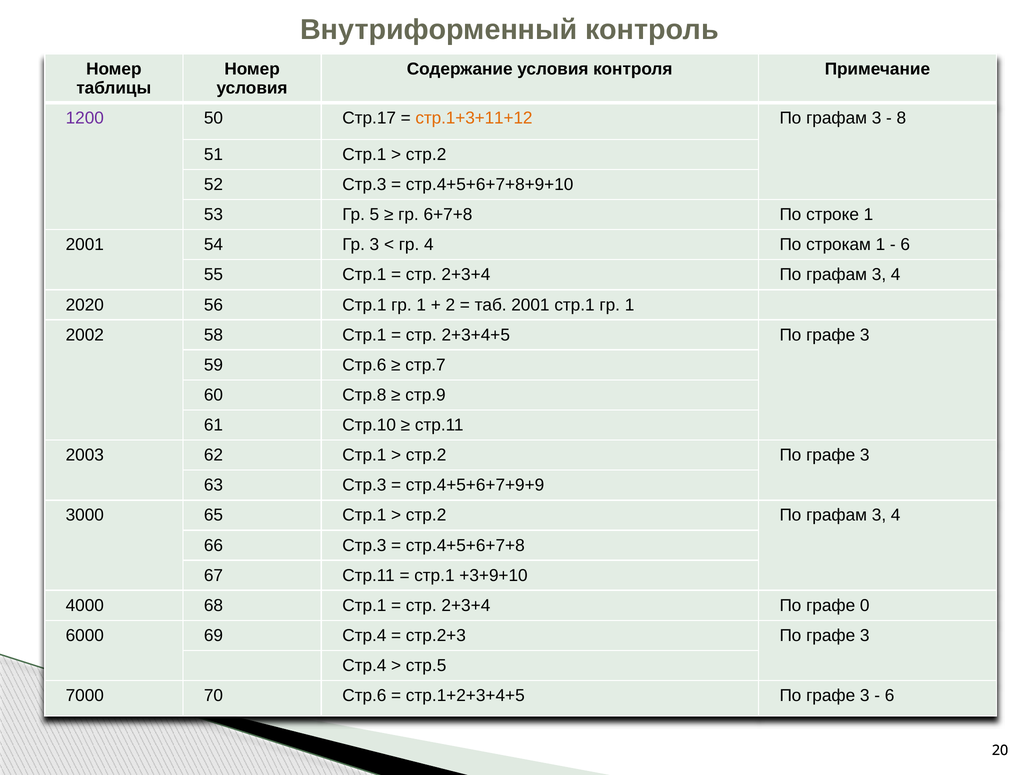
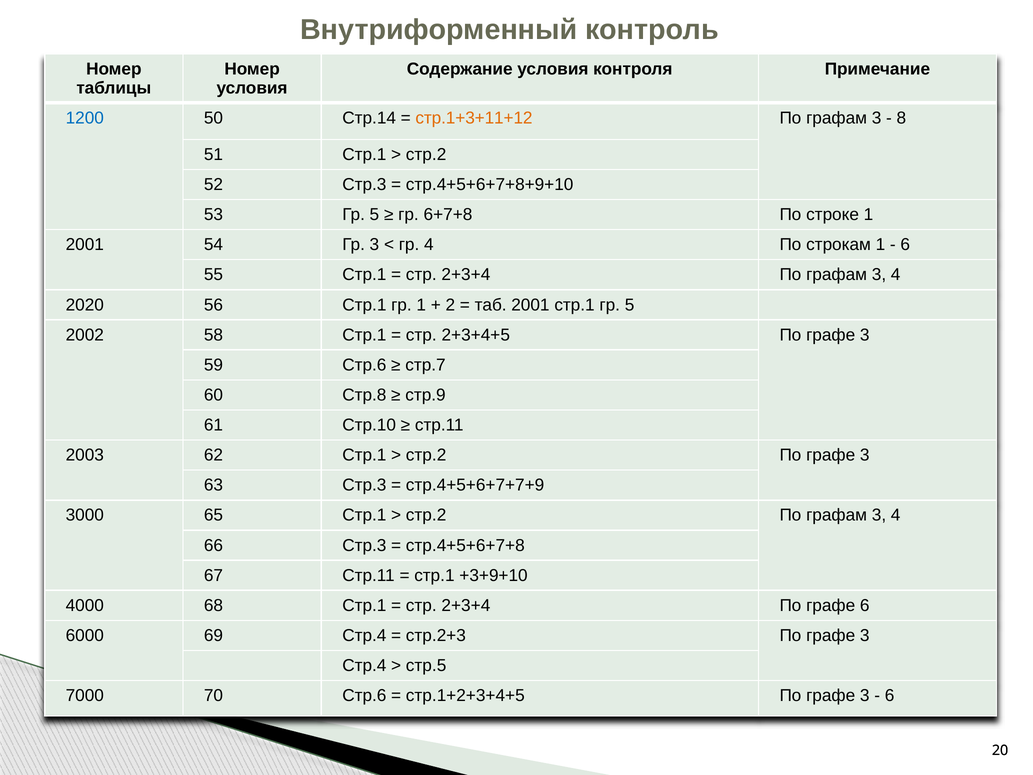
1200 colour: purple -> blue (85, 118)
Стр.17: Стр.17 -> Стр.14 (369, 118)
2001 стр.1 гр 1: 1 -> 5 (630, 305)
стр.4+5+6+7+9+9: стр.4+5+6+7+9+9 -> стр.4+5+6+7+7+9 (475, 485)
графе 0: 0 -> 6 (865, 605)
